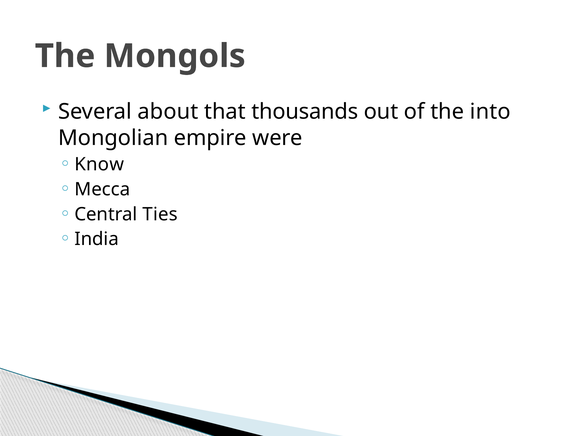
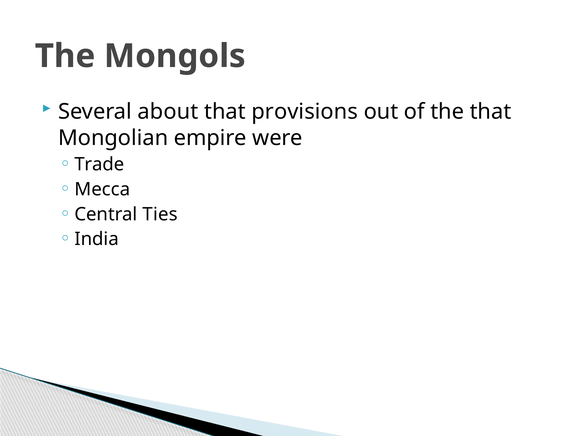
thousands: thousands -> provisions (305, 112)
the into: into -> that (491, 112)
Know: Know -> Trade (99, 165)
